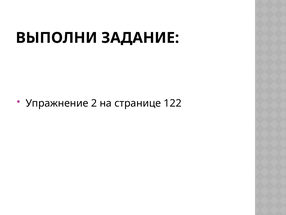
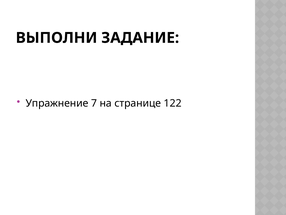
2: 2 -> 7 (94, 103)
